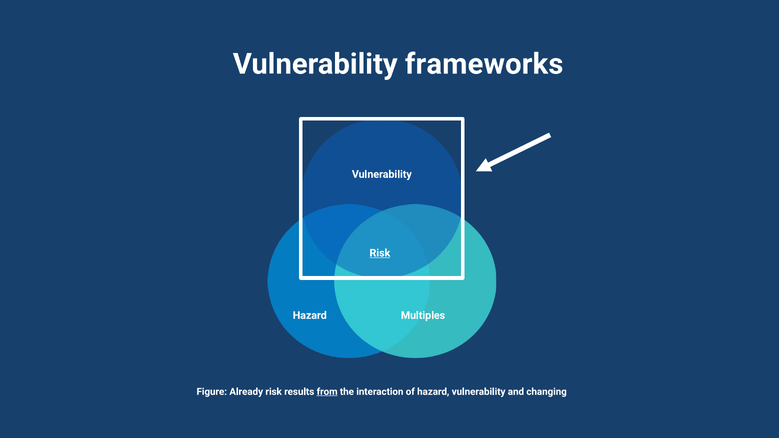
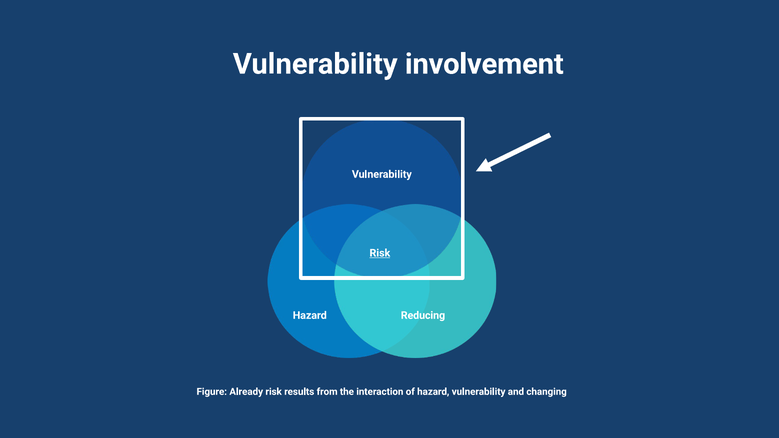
frameworks: frameworks -> involvement (484, 64)
Multiples: Multiples -> Reducing (423, 315)
from underline: present -> none (327, 392)
